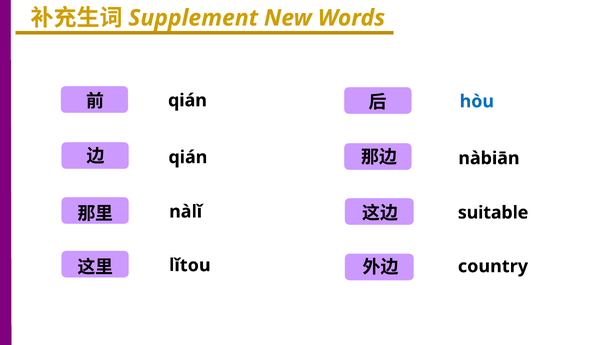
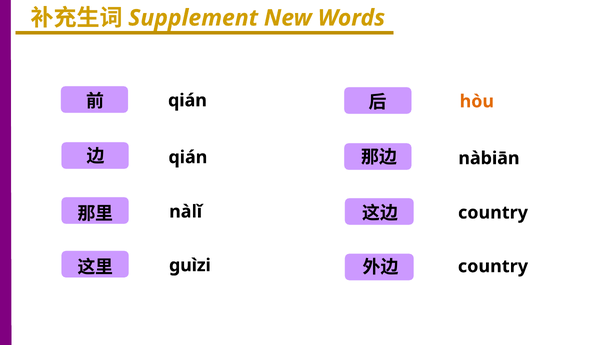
hòu colour: blue -> orange (477, 101)
suitable: suitable -> country (493, 213)
lǐtou: lǐtou -> ɡuìzi (190, 265)
